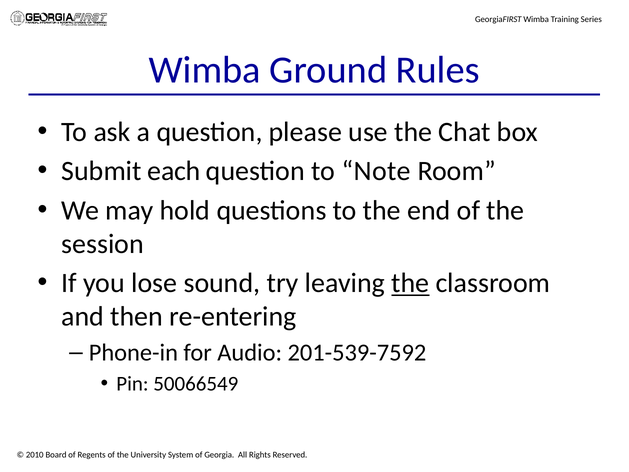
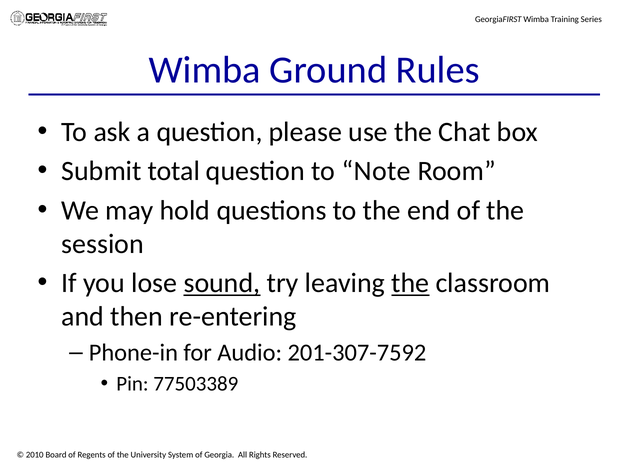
each: each -> total (174, 171)
sound underline: none -> present (222, 283)
201-539-7592: 201-539-7592 -> 201-307-7592 (357, 353)
50066549: 50066549 -> 77503389 (196, 384)
